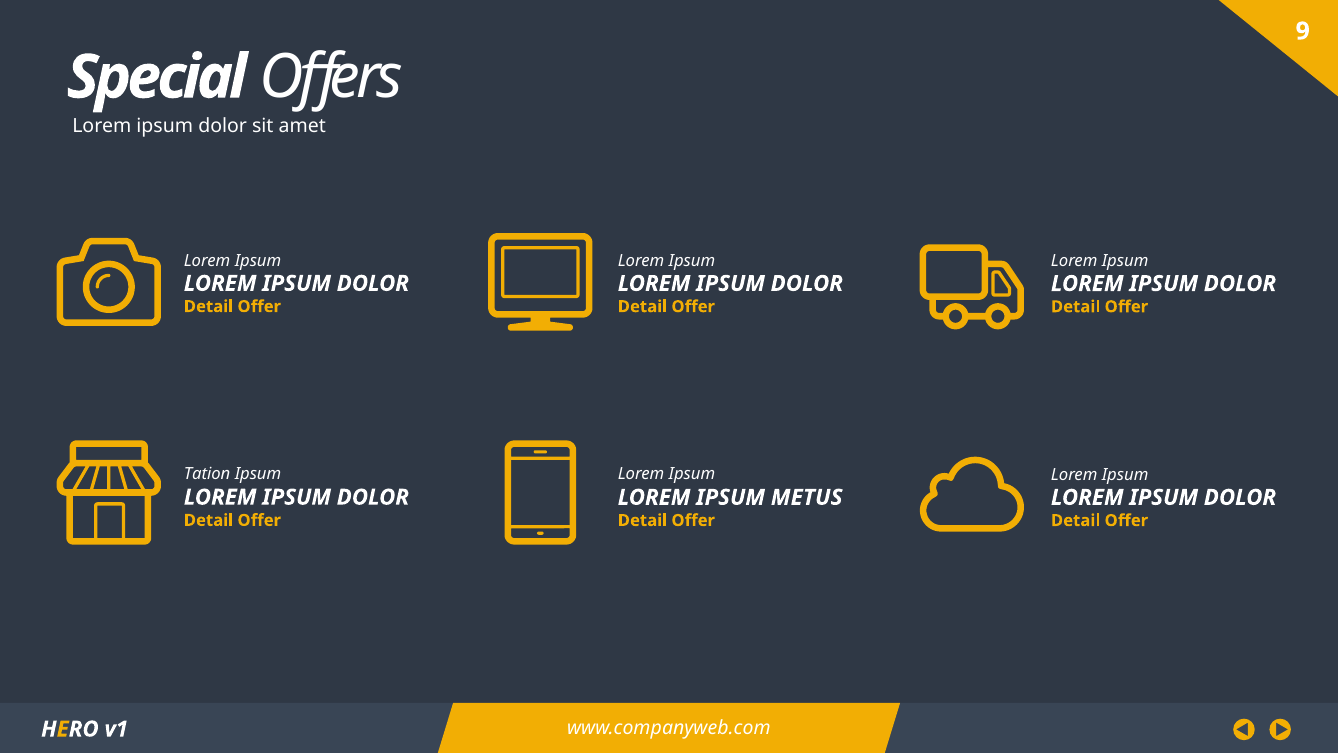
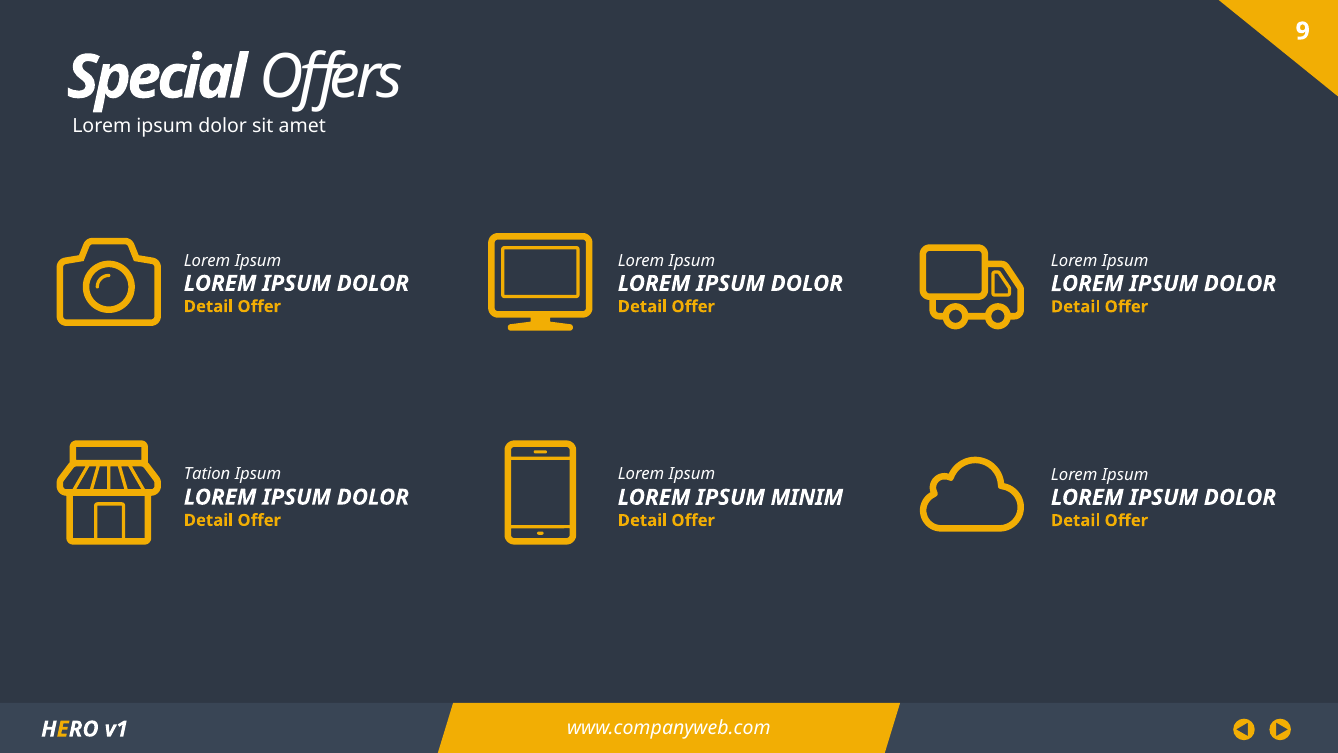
METUS: METUS -> MINIM (807, 497)
